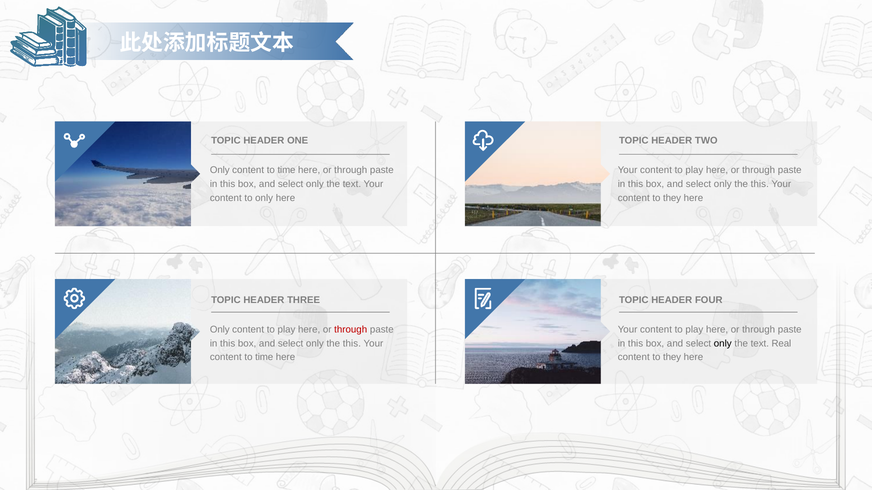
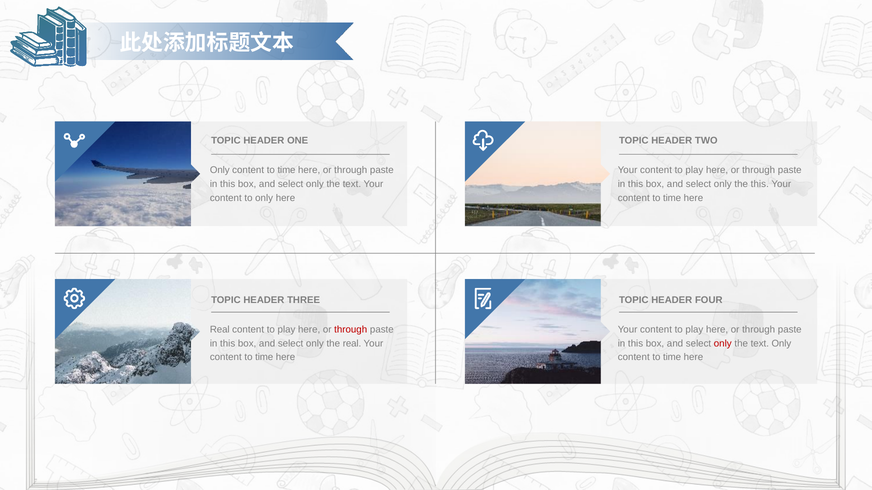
they: they -> time (672, 198)
Only: Only -> Real (220, 330)
this: this -> real (352, 344)
only colour: black -> red (723, 344)
text Real: Real -> Only (781, 344)
they: they -> time (672, 358)
